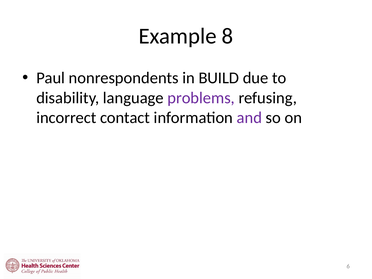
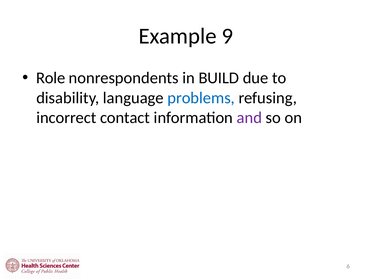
8: 8 -> 9 (227, 36)
Paul: Paul -> Role (51, 78)
problems colour: purple -> blue (201, 98)
